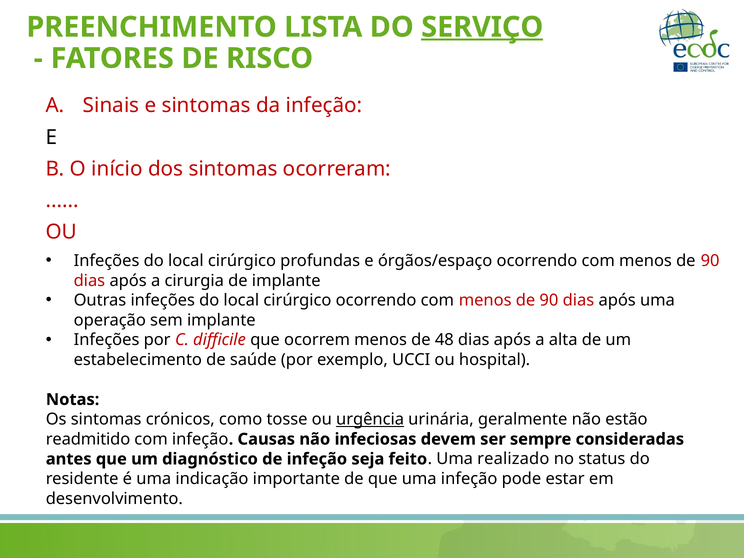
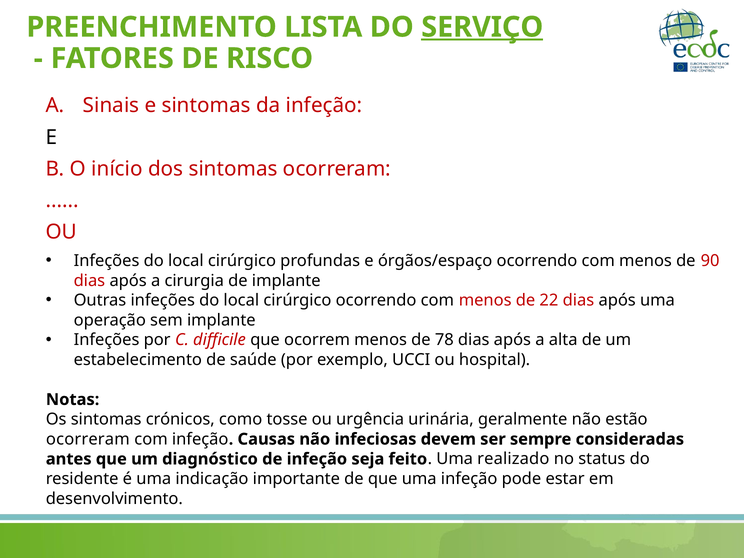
90: 90 -> 22 (549, 300)
48: 48 -> 78 (444, 340)
urgência underline: present -> none (370, 419)
readmitido: readmitido -> ocorreram (88, 439)
